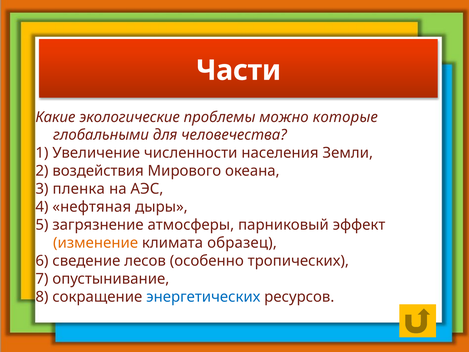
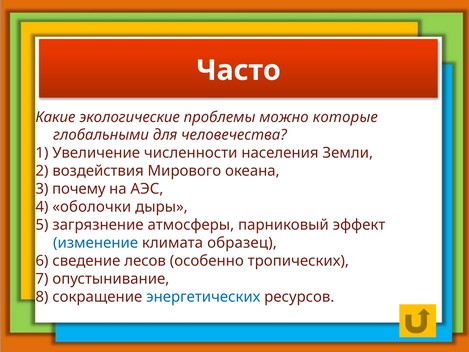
Части: Части -> Часто (238, 70)
пленка: пленка -> почему (79, 189)
нефтяная: нефтяная -> оболочки (92, 207)
изменение colour: orange -> blue (96, 243)
